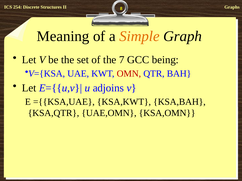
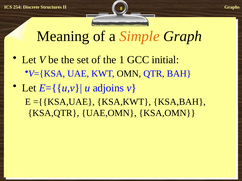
7: 7 -> 1 (122, 60)
being: being -> initial (165, 60)
OMN colour: red -> black (129, 74)
